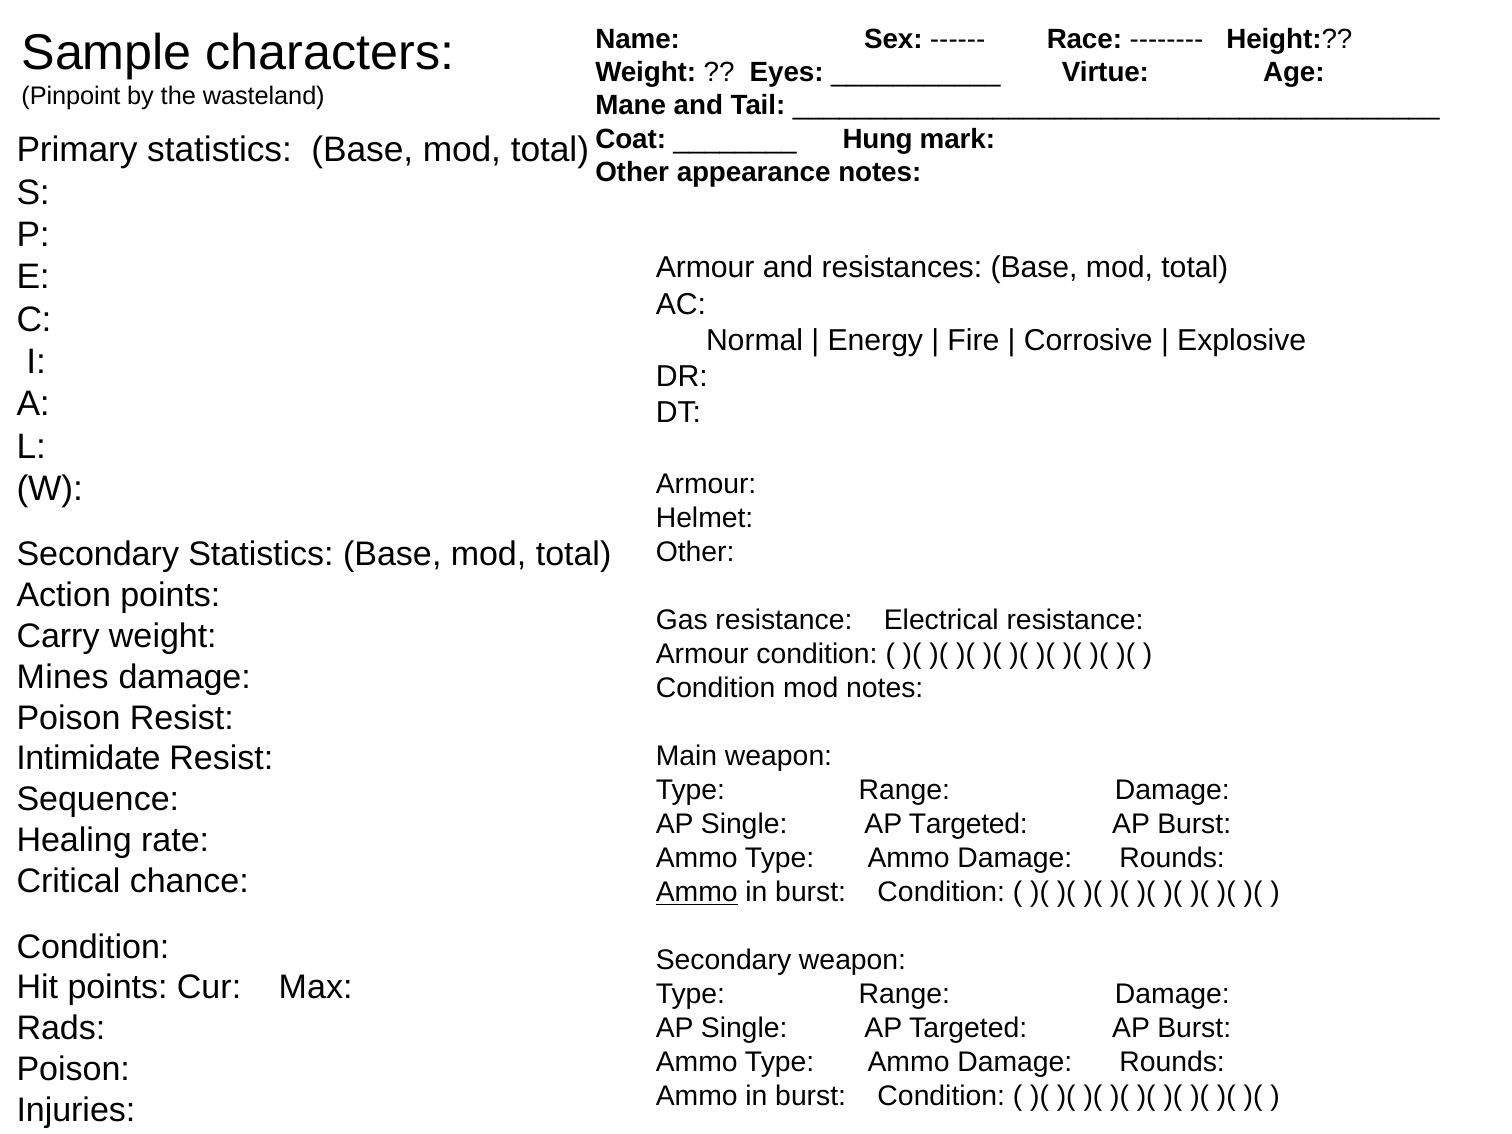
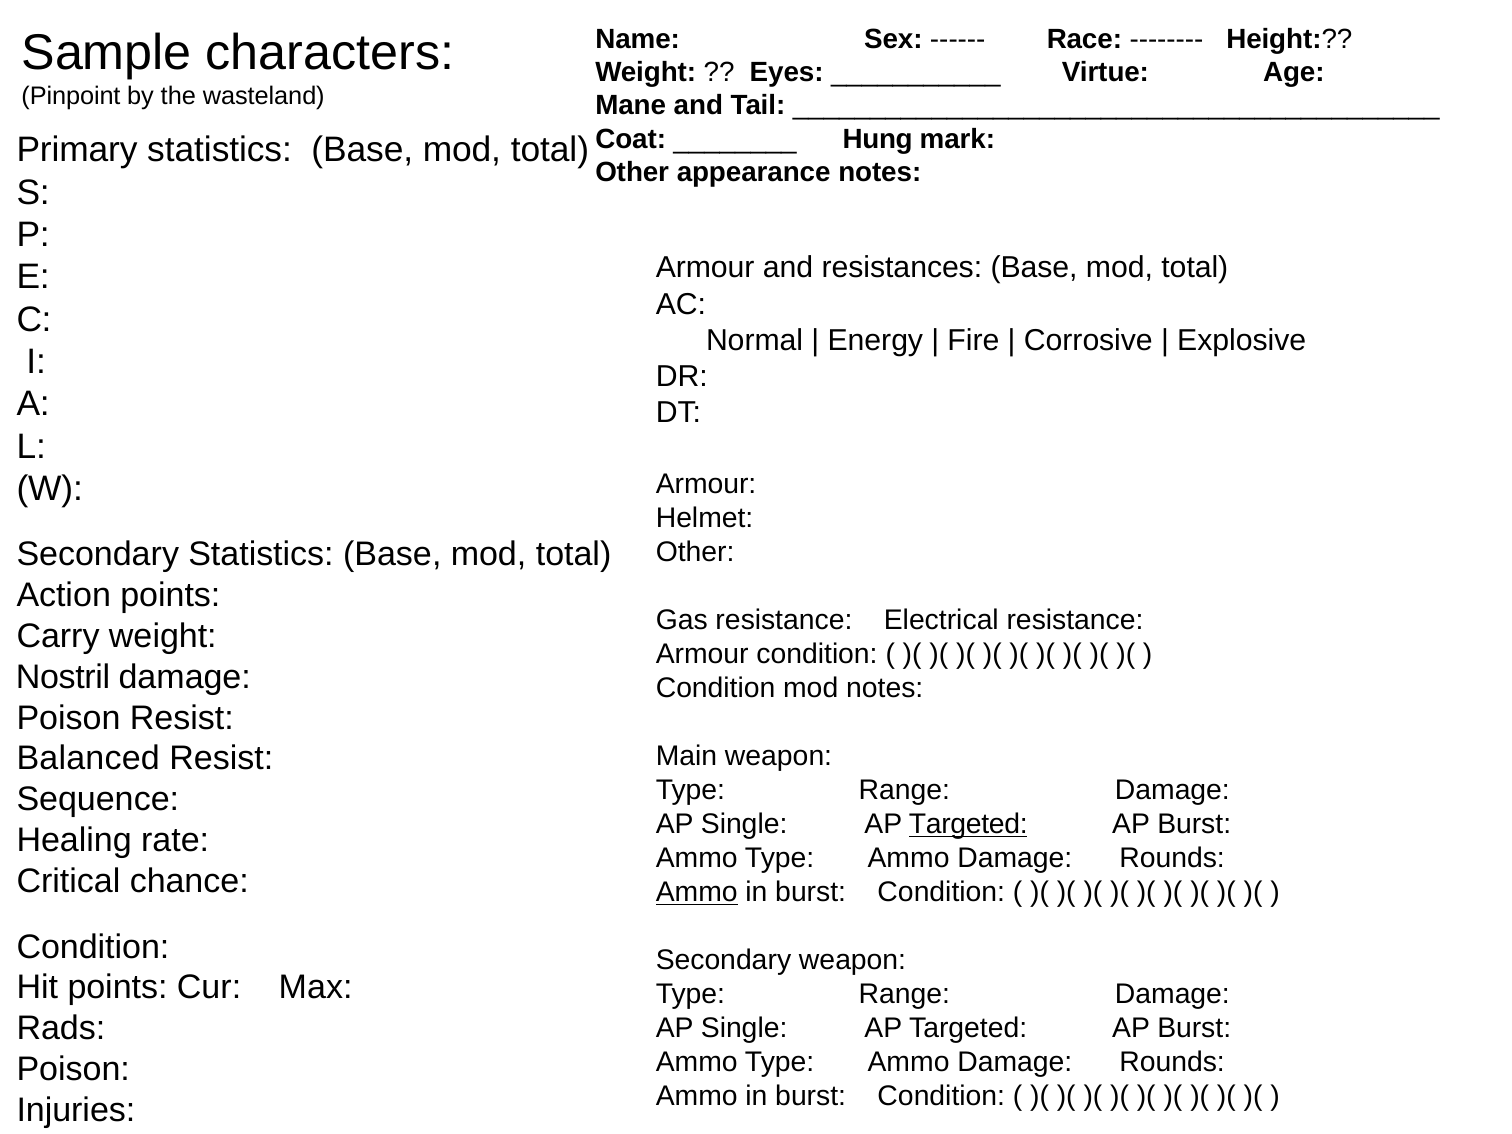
Mines: Mines -> Nostril (63, 677)
Intimidate: Intimidate -> Balanced (88, 759)
Targeted underline: none -> present (968, 824)
